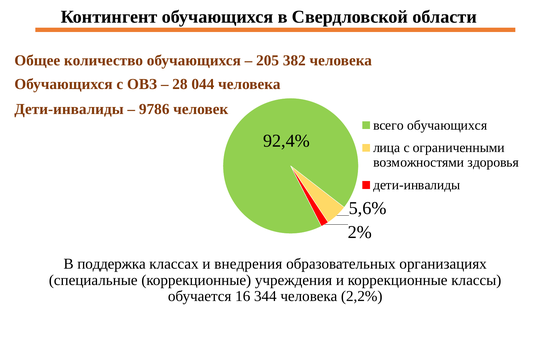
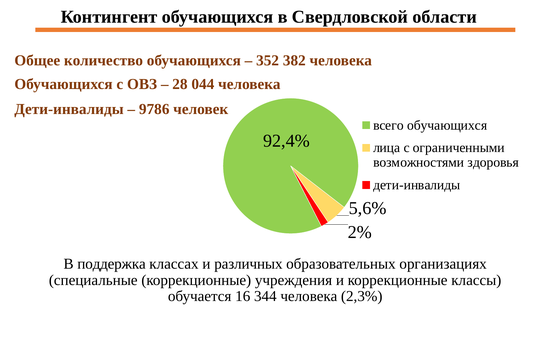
205: 205 -> 352 (268, 60)
внедрения: внедрения -> различных (248, 264)
2,2%: 2,2% -> 2,3% (362, 296)
